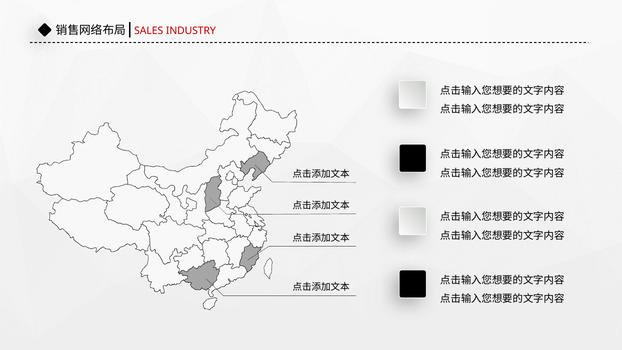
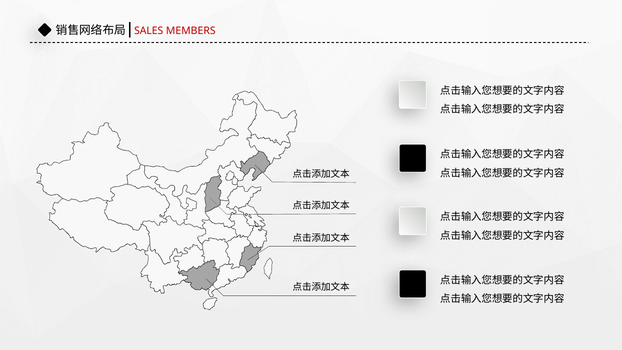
INDUSTRY: INDUSTRY -> MEMBERS (191, 31)
